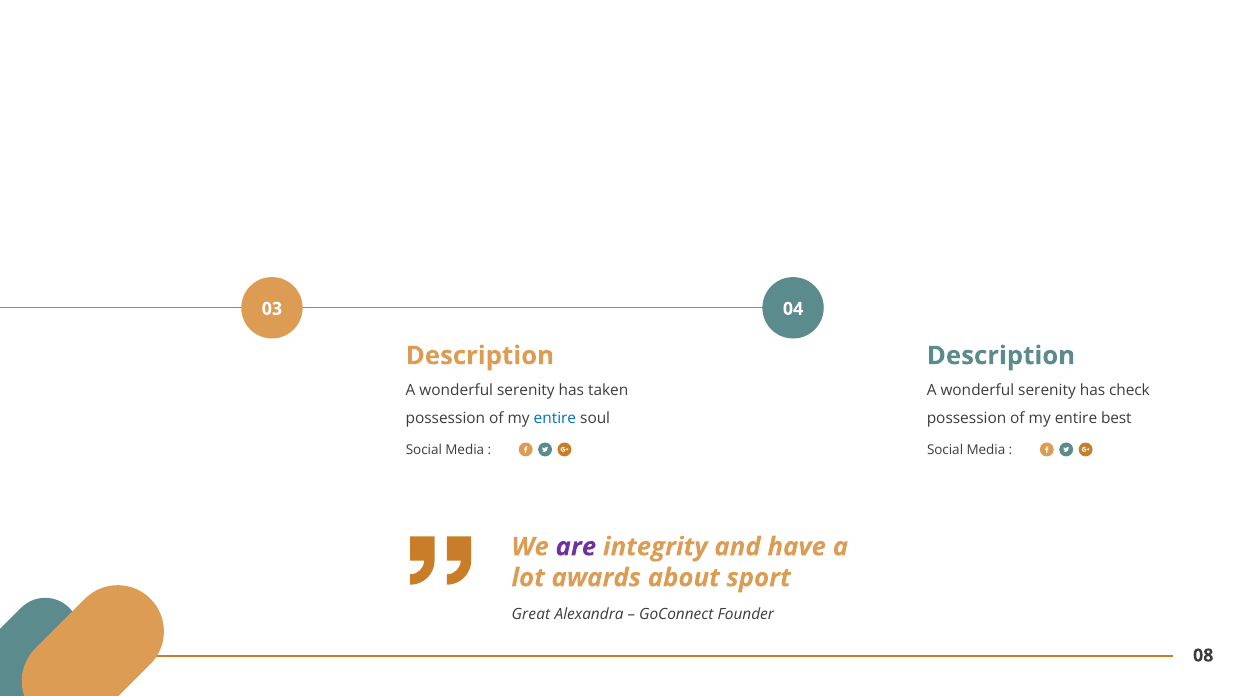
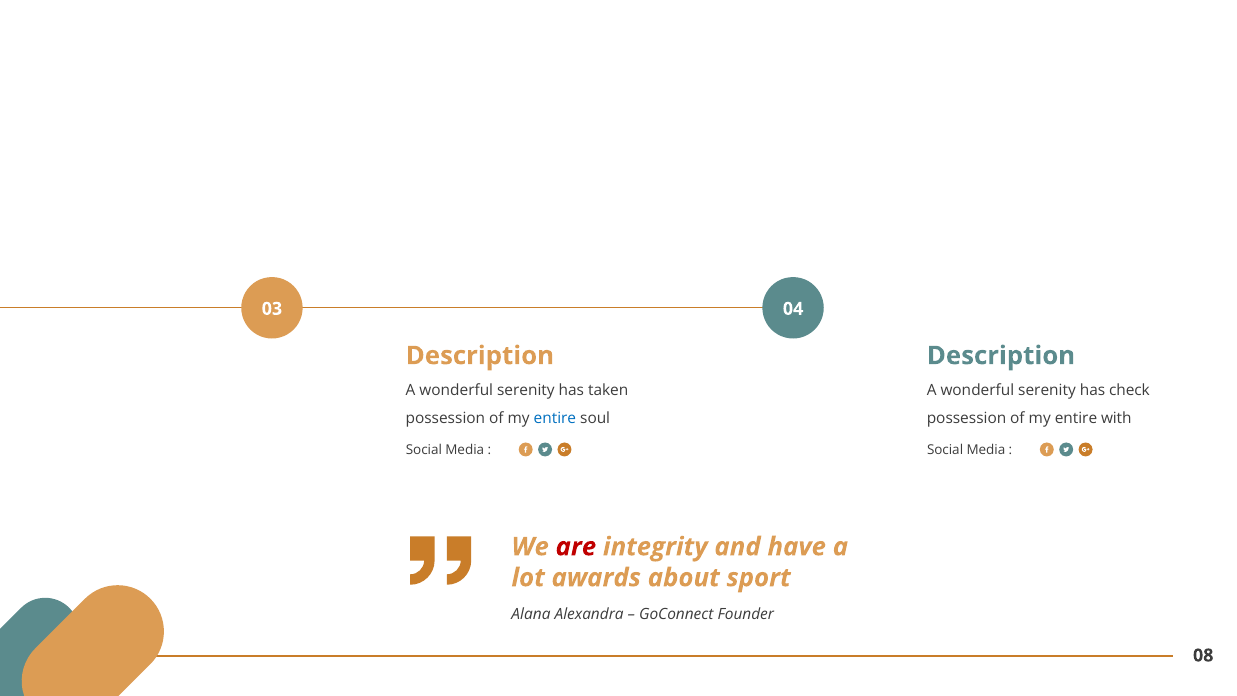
best: best -> with (1116, 418)
are colour: purple -> red (576, 547)
Great: Great -> Alana (531, 614)
